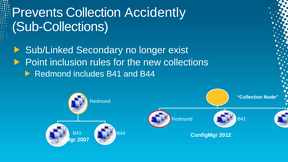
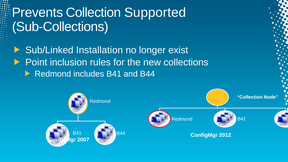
Accidently: Accidently -> Supported (155, 12)
Secondary: Secondary -> Installation (99, 50)
